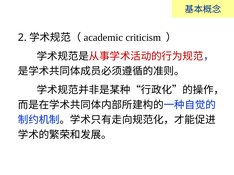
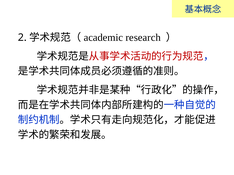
criticism: criticism -> research (143, 38)
